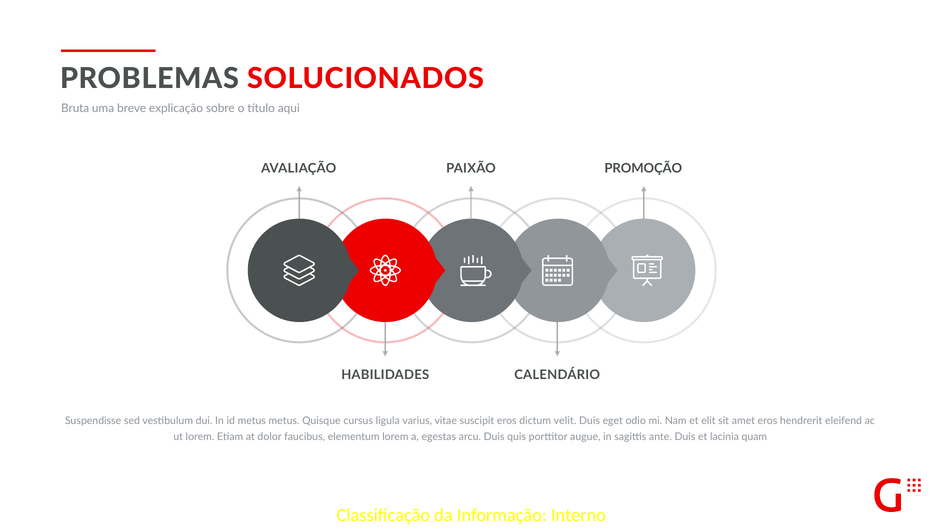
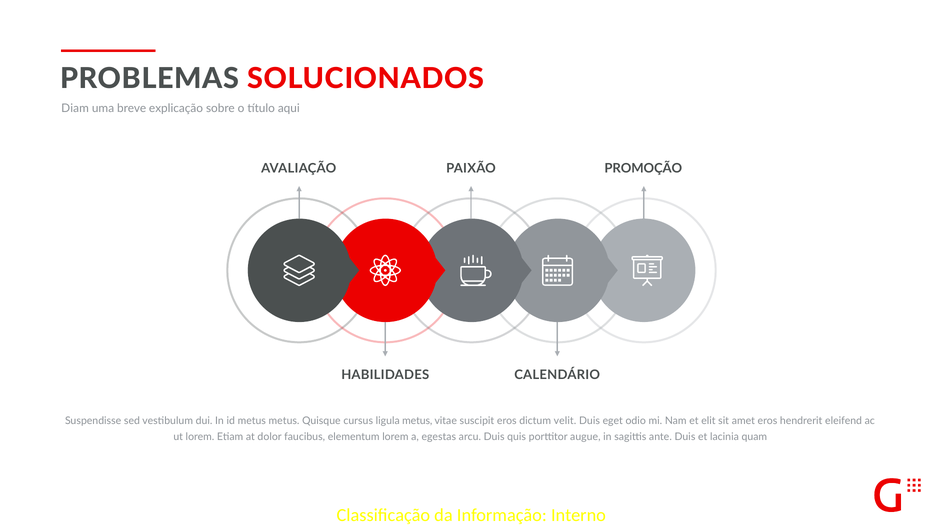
Bruta: Bruta -> Diam (75, 108)
ligula varius: varius -> metus (417, 420)
